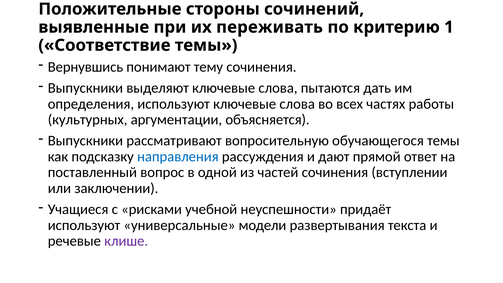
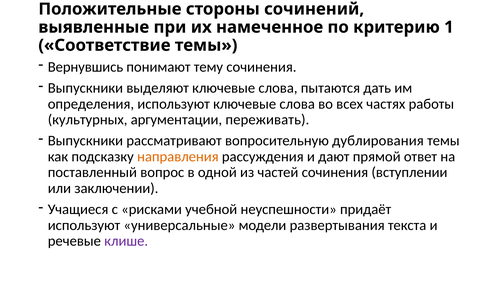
переживать: переживать -> намеченное (270, 27)
объясняется: объясняется -> переживать (267, 120)
обучающегося: обучающегося -> дублирования (378, 141)
направления colour: blue -> orange (178, 157)
